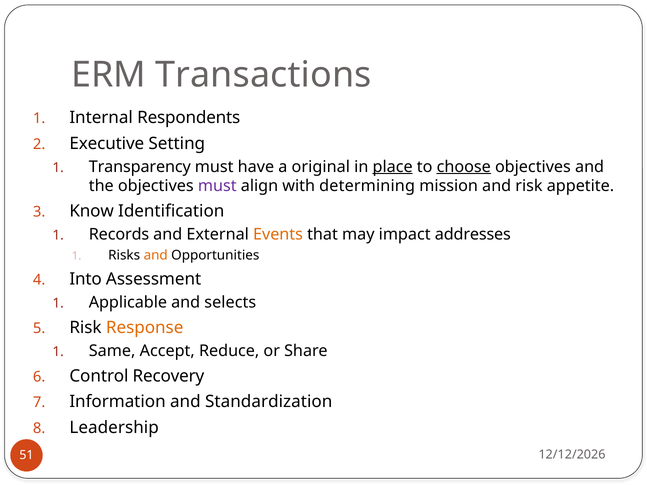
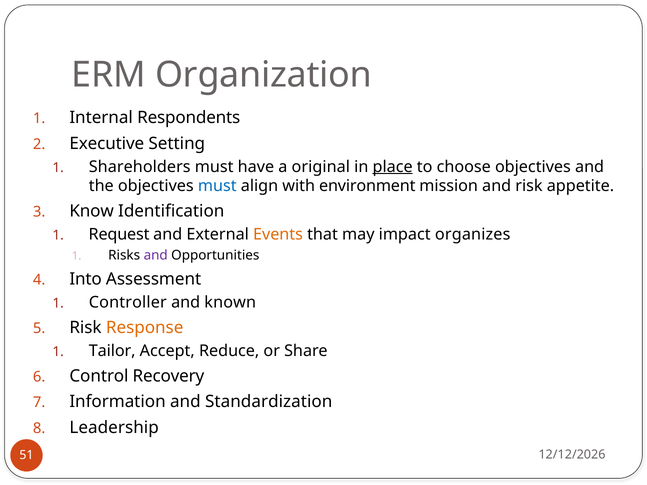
Transactions: Transactions -> Organization (264, 75)
Transparency: Transparency -> Shareholders (140, 167)
choose underline: present -> none (464, 167)
must colour: purple -> blue (217, 186)
determining: determining -> environment (367, 186)
Records: Records -> Request (119, 235)
addresses: addresses -> organizes (473, 235)
and colour: orange -> purple (156, 256)
Applicable: Applicable -> Controller (128, 303)
selects: selects -> known (230, 303)
Same: Same -> Tailor (112, 351)
